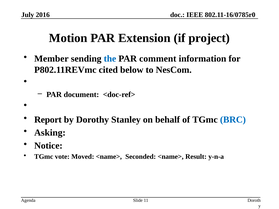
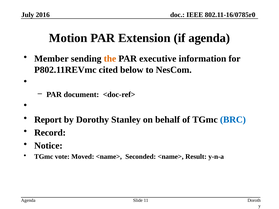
if project: project -> agenda (209, 38)
the colour: blue -> orange (110, 59)
comment: comment -> executive (158, 59)
Asking: Asking -> Record (50, 133)
